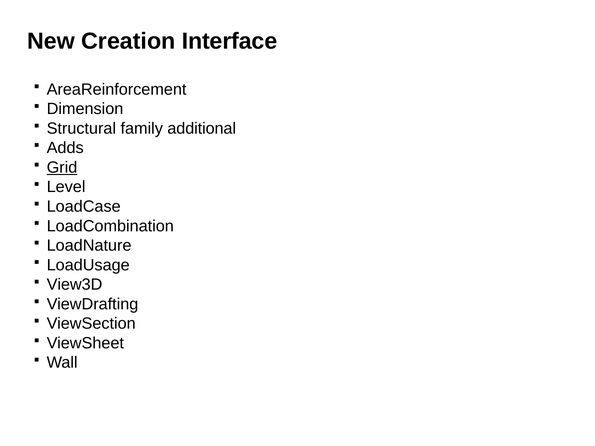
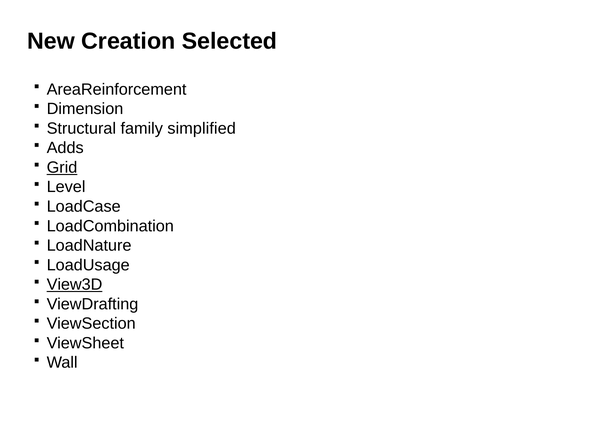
Interface: Interface -> Selected (229, 41)
additional: additional -> simplified (202, 128)
View3D underline: none -> present (75, 285)
